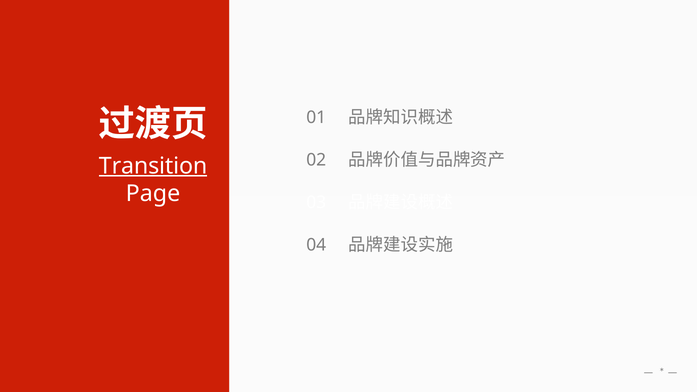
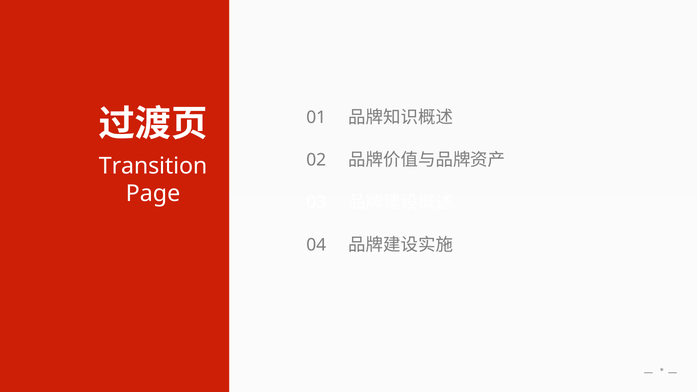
Transition underline: present -> none (153, 166)
